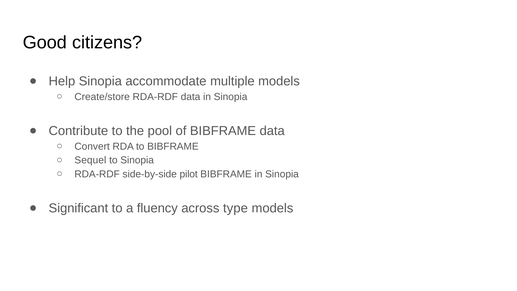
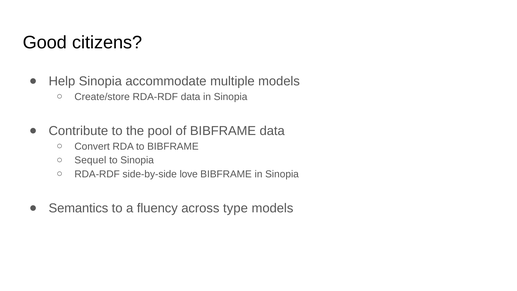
pilot: pilot -> love (189, 174)
Significant: Significant -> Semantics (78, 208)
